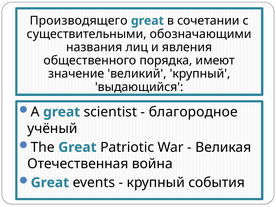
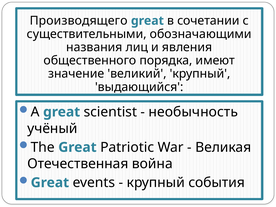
благородное: благородное -> необычность (193, 112)
